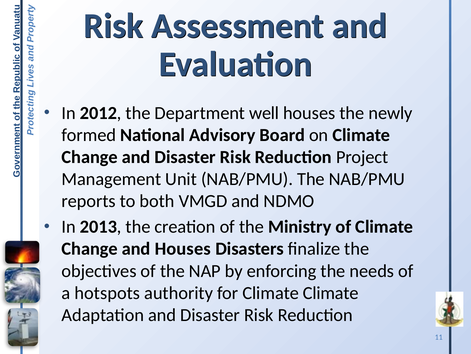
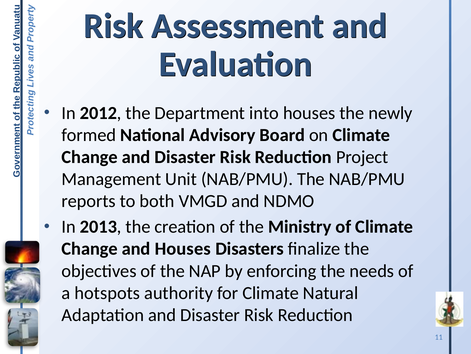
well: well -> into (264, 113)
Climate Climate: Climate -> Natural (331, 292)
